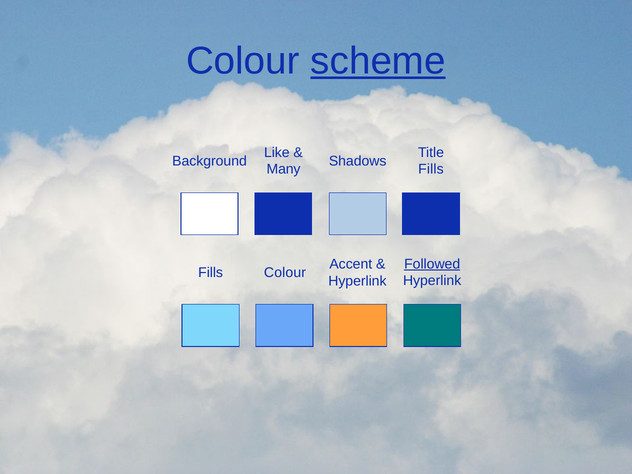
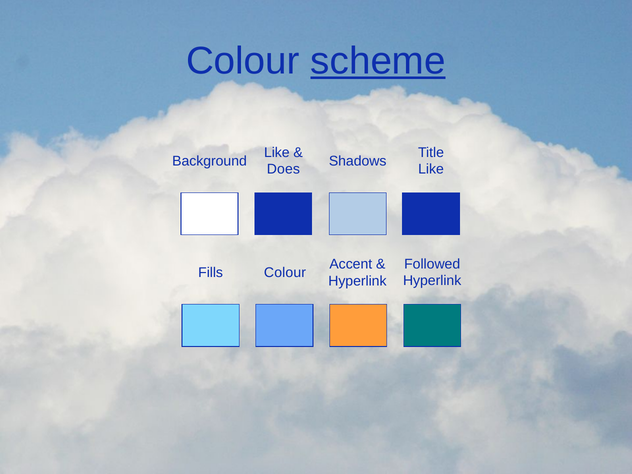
Many: Many -> Does (283, 169)
Fills: Fills -> Like (431, 169)
Followed underline: present -> none (432, 264)
